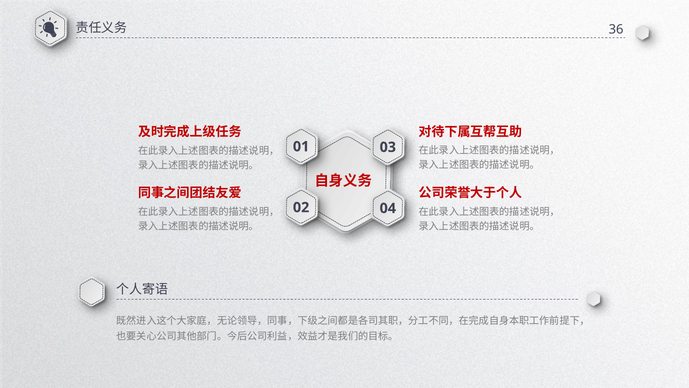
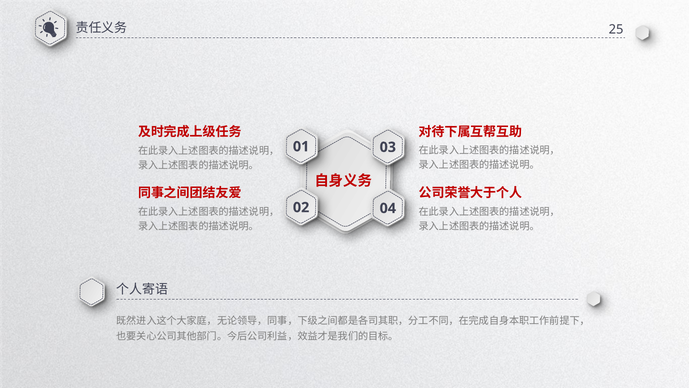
36: 36 -> 25 (616, 29)
